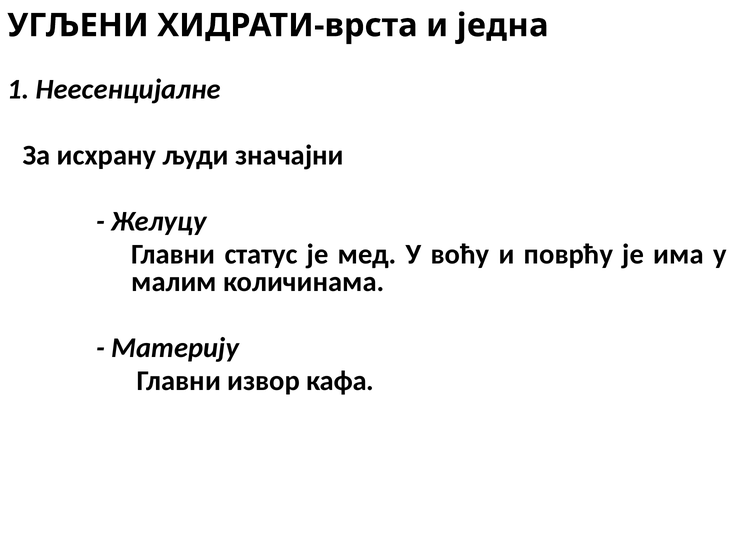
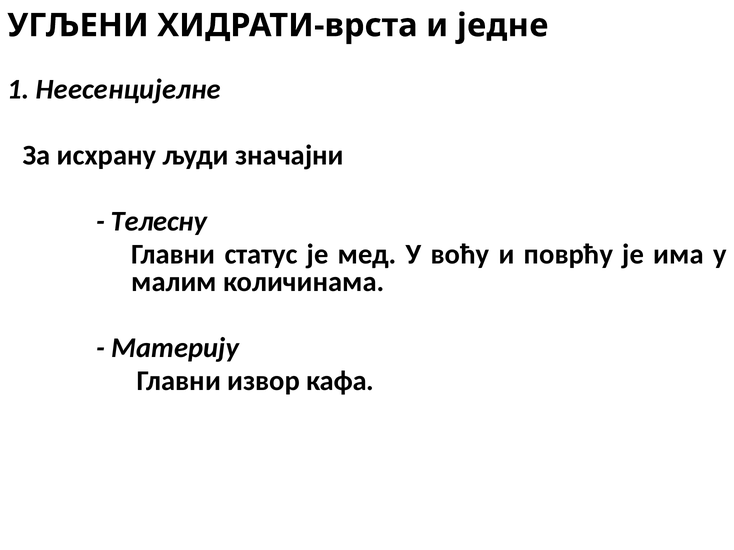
једна: једна -> једне (503, 25)
Неесенцијалне: Неесенцијалне -> Неесенцијелне (128, 90)
Желуцу: Желуцу -> Телесну (159, 222)
